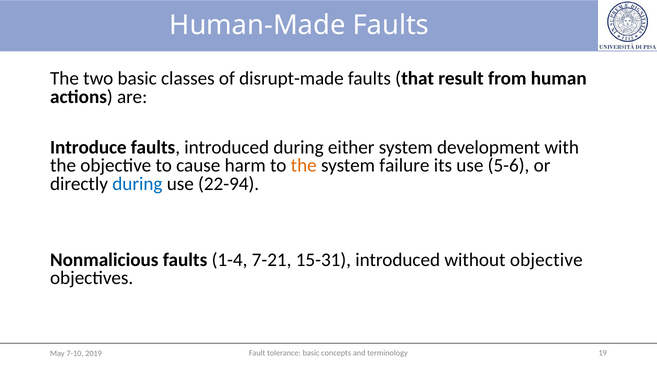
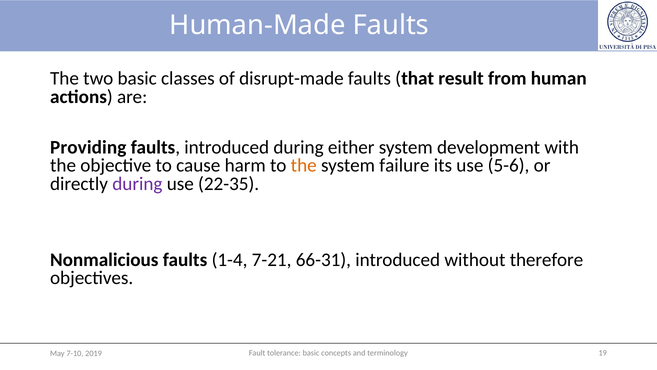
Introduce: Introduce -> Providing (88, 147)
during colour: blue -> purple (137, 184)
22-94: 22-94 -> 22-35 (229, 184)
15-31: 15-31 -> 66-31 (323, 259)
without objective: objective -> therefore (546, 259)
